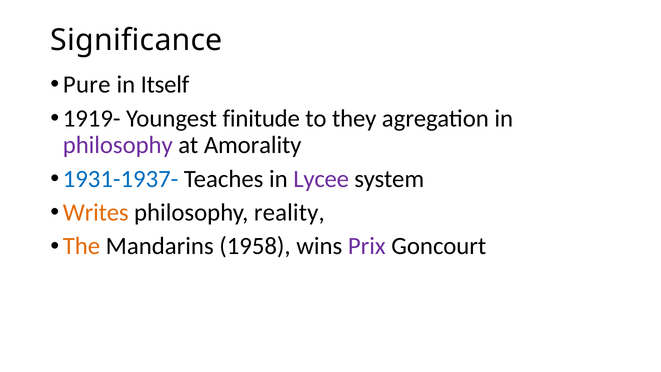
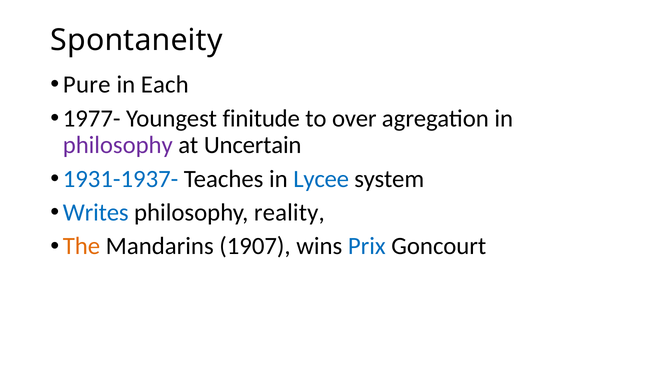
Significance: Significance -> Spontaneity (136, 40)
Itself: Itself -> Each (165, 85)
1919-: 1919- -> 1977- (92, 118)
they: they -> over (354, 118)
Amorality: Amorality -> Uncertain (253, 145)
Lycee colour: purple -> blue (321, 179)
Writes colour: orange -> blue (96, 212)
1958: 1958 -> 1907 (255, 246)
Prix colour: purple -> blue (367, 246)
